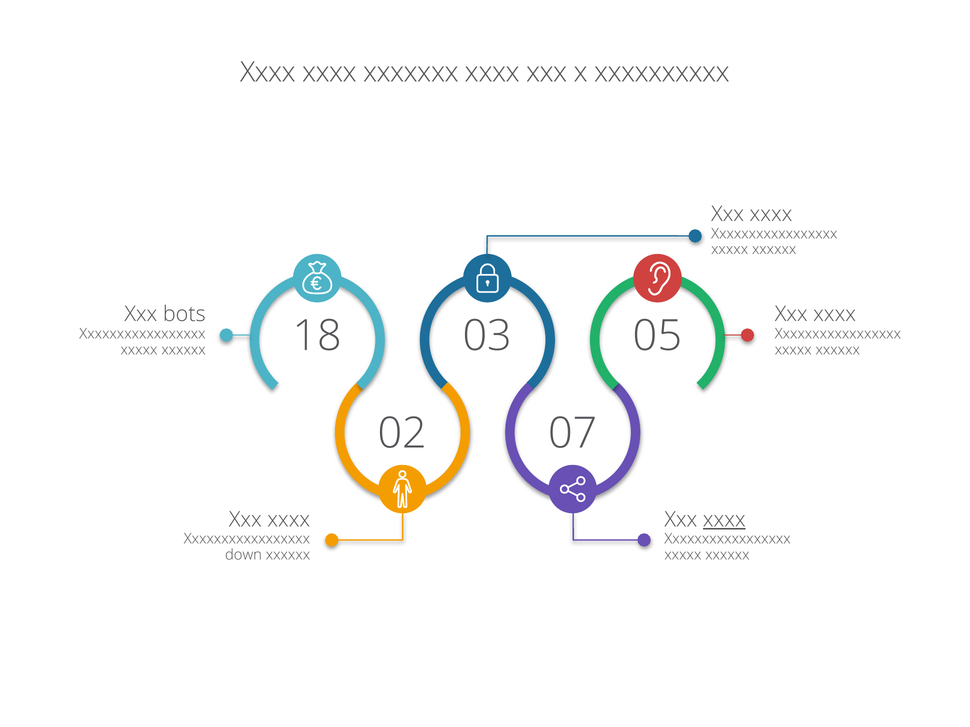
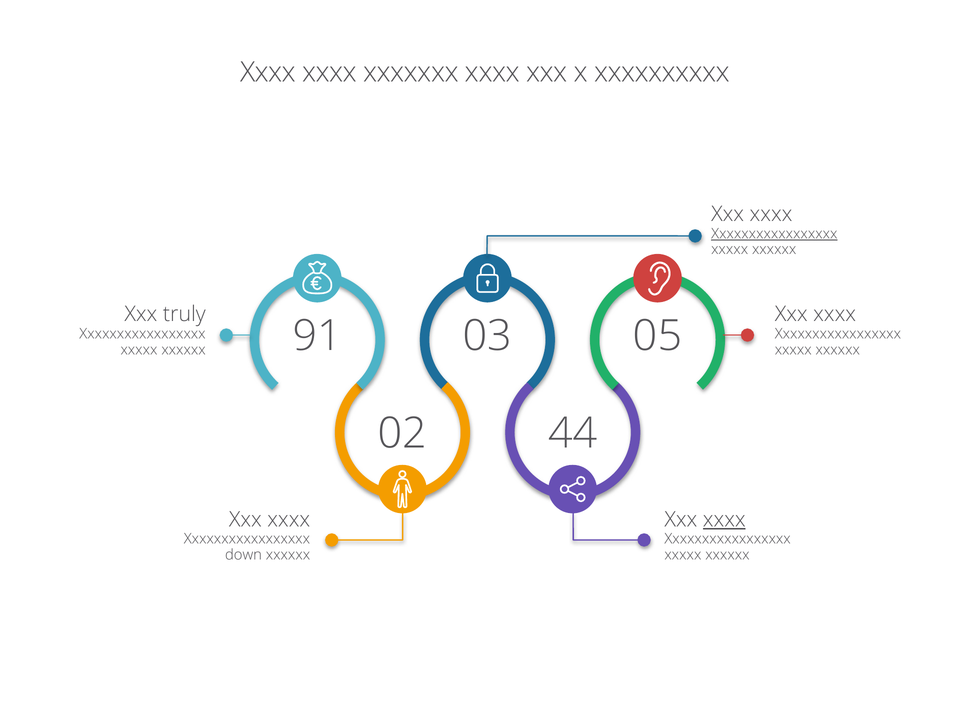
Xxxxxxxxxxxxxxxxx underline: none -> present (774, 234)
bots: bots -> truly (184, 315)
18: 18 -> 91 (317, 336)
07: 07 -> 44 (573, 434)
